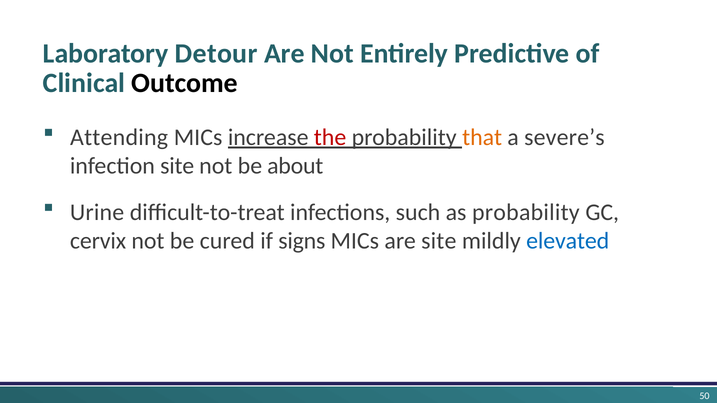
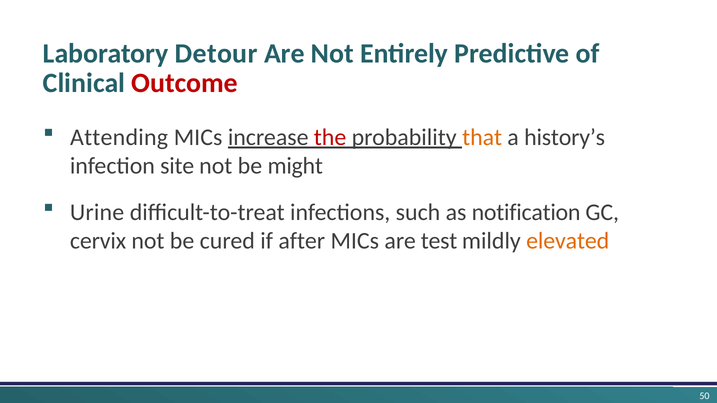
Outcome colour: black -> red (185, 83)
severe’s: severe’s -> history’s (565, 137)
about: about -> might (295, 166)
as probability: probability -> notification (526, 213)
signs: signs -> after (302, 241)
are site: site -> test (439, 241)
elevated colour: blue -> orange (568, 241)
